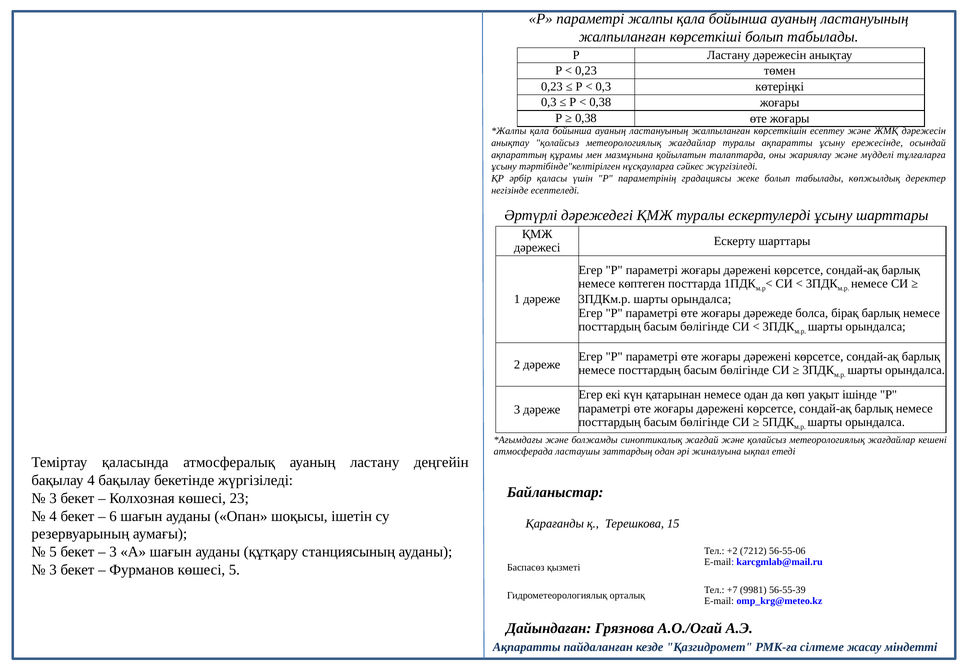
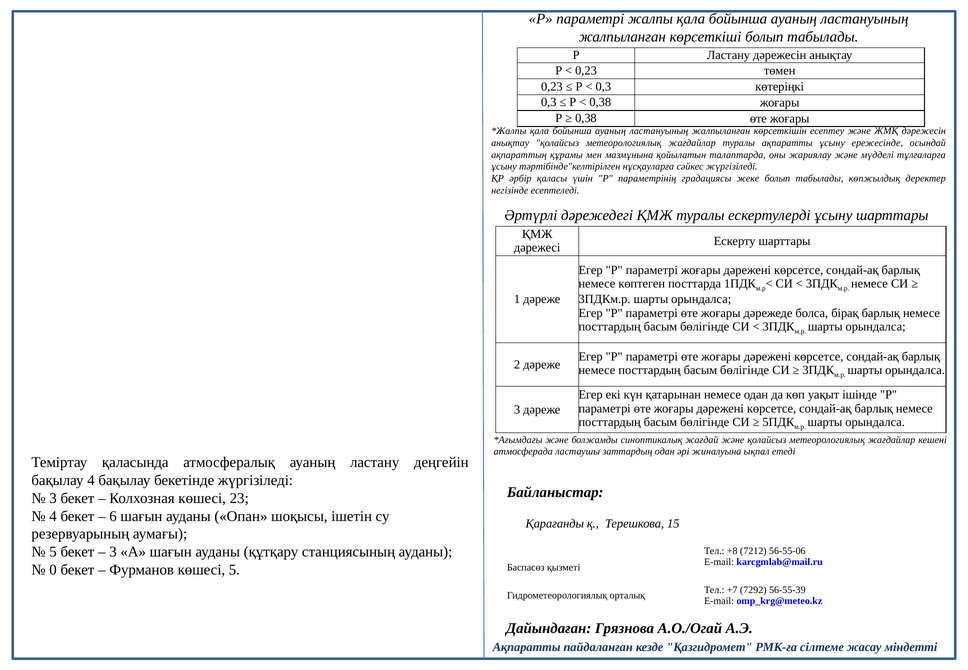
+2: +2 -> +8 (732, 551)
3: 3 -> 0 (53, 570)
9981: 9981 -> 7292 (753, 590)
